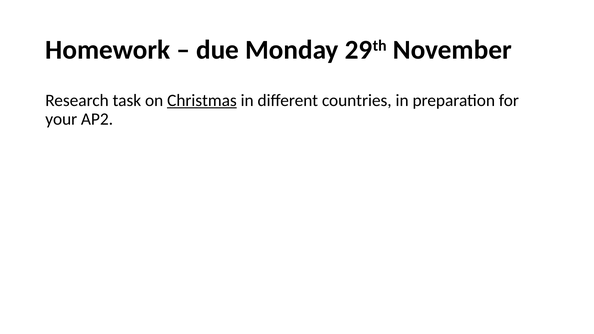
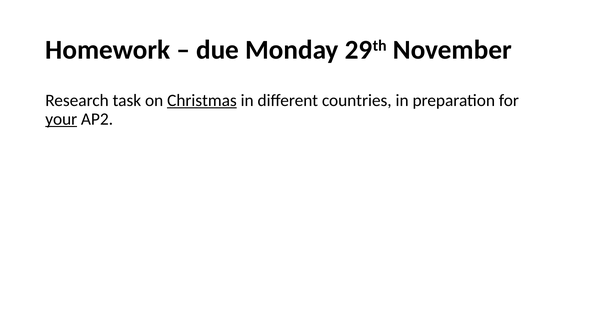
your underline: none -> present (61, 119)
